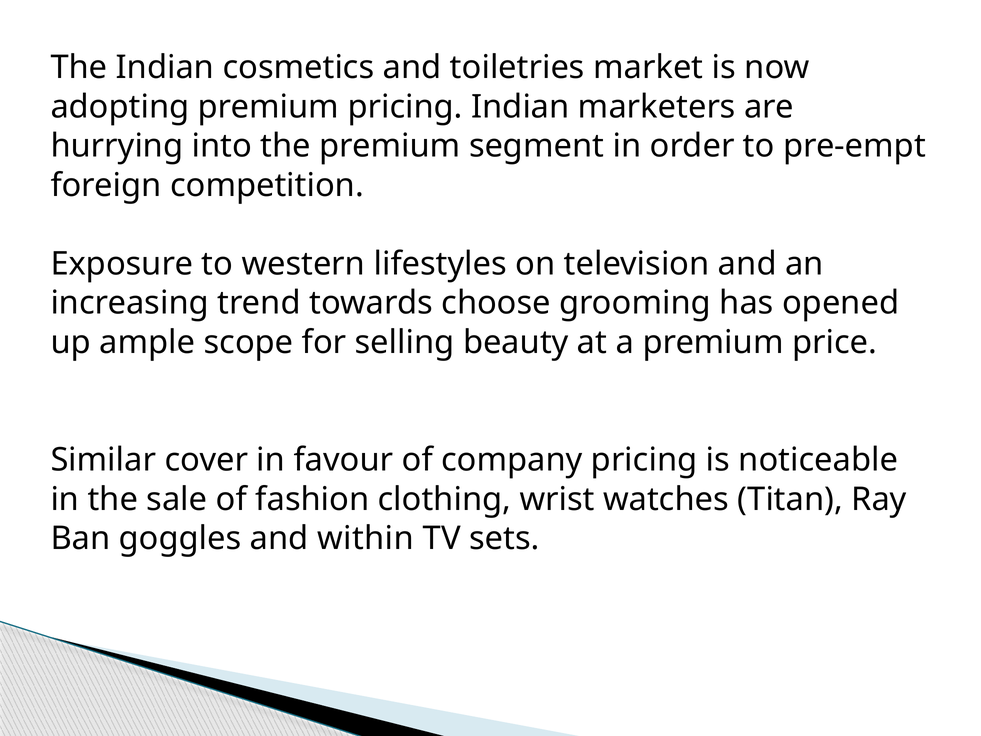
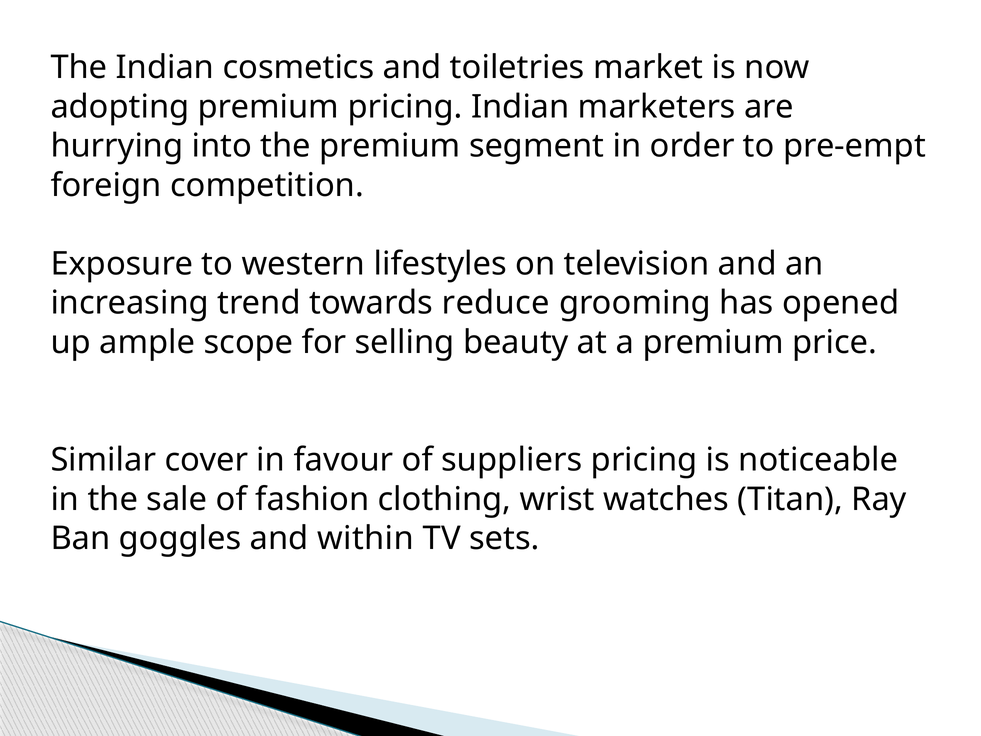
choose: choose -> reduce (496, 303)
company: company -> suppliers (512, 460)
